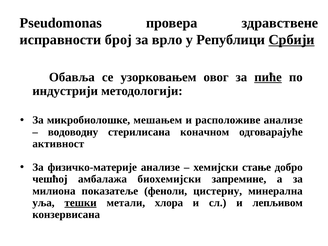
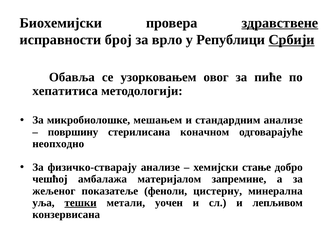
Pseudomonas: Pseudomonas -> Биохемијски (61, 23)
здравствене underline: none -> present (280, 23)
пиће underline: present -> none (268, 77)
индустрији: индустрији -> хепатитиса (65, 91)
расположиве: расположиве -> стандардним (228, 120)
водоводну: водоводну -> површину (73, 132)
активност: активност -> неопходно (58, 144)
физичко-материјe: физичко-материјe -> физичко-стварају (92, 167)
биохемијски: биохемијски -> материјалом (169, 179)
милиона: милиона -> жељеног (54, 191)
хлора: хлора -> уочен (169, 203)
